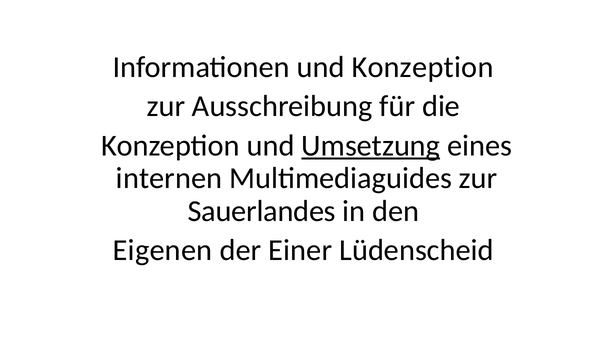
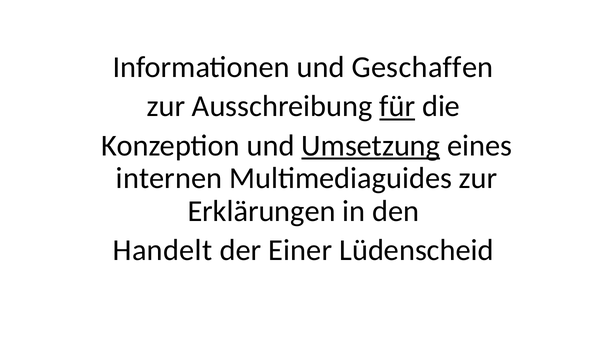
und Konzeption: Konzeption -> Geschaffen (423, 67)
für underline: none -> present (397, 106)
Sauerlandes: Sauerlandes -> Erklärungen (262, 211)
Eigenen: Eigenen -> Handelt (163, 250)
